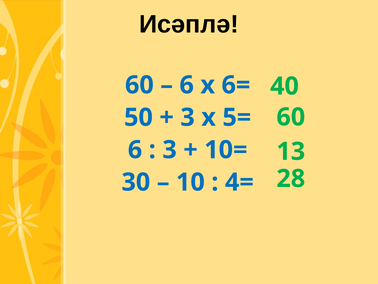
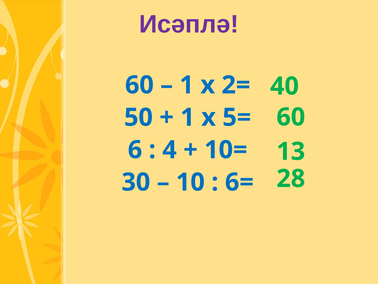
Исәплә colour: black -> purple (189, 24)
6: 6 -> 1 (187, 85)
6=: 6= -> 2= (236, 85)
3: 3 -> 1 (188, 117)
3: 3 -> 4 (170, 150)
4=: 4= -> 6= (239, 182)
